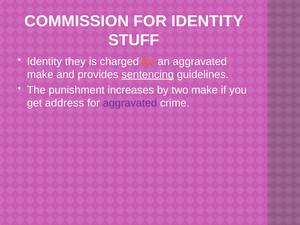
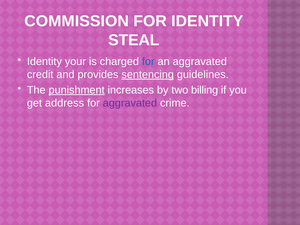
STUFF: STUFF -> STEAL (134, 40)
they: they -> your (75, 62)
for colour: orange -> blue (148, 62)
make: make -> credit (40, 75)
punishment underline: none -> present (77, 90)
two make: make -> billing (205, 90)
